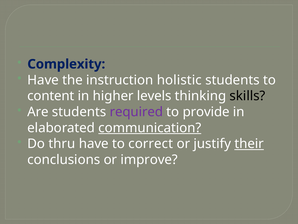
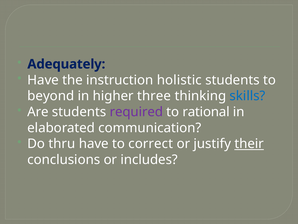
Complexity: Complexity -> Adequately (66, 64)
content: content -> beyond (51, 96)
levels: levels -> three (154, 96)
skills colour: black -> blue (247, 96)
provide: provide -> rational (206, 112)
communication underline: present -> none (150, 128)
improve: improve -> includes (149, 159)
